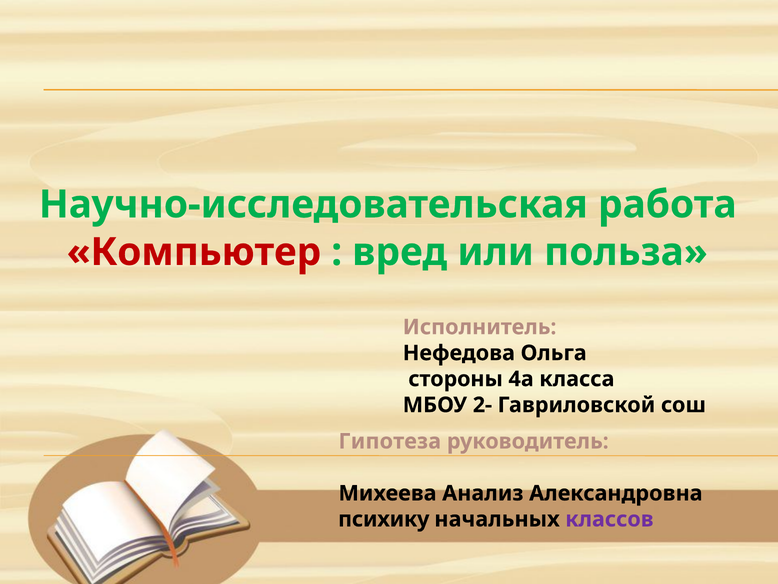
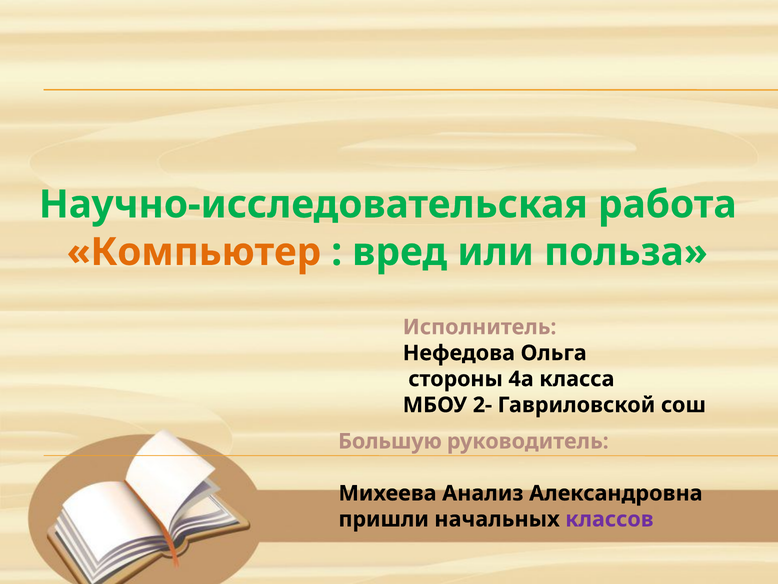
Компьютер colour: red -> orange (194, 252)
Гипотеза: Гипотеза -> Большую (390, 441)
психику: психику -> пришли (384, 519)
